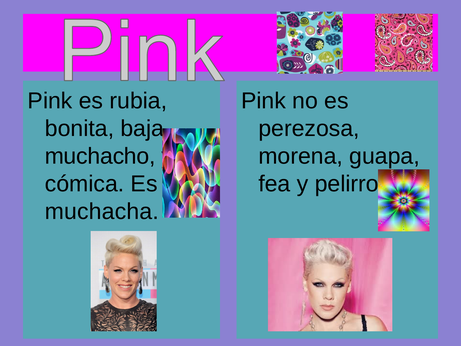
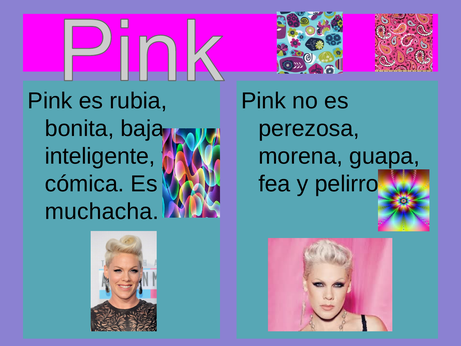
muchacho: muchacho -> inteligente (100, 156)
